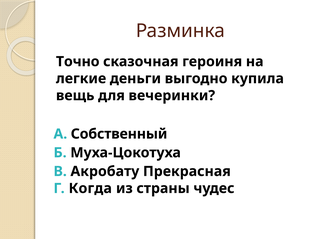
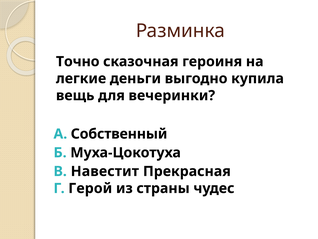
Акробату: Акробату -> Навестит (105, 171)
Когда: Когда -> Герой (90, 188)
